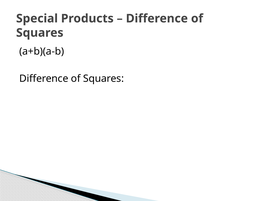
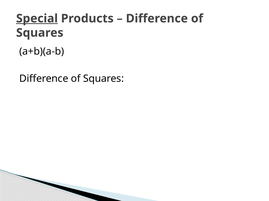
Special underline: none -> present (37, 19)
